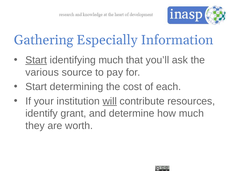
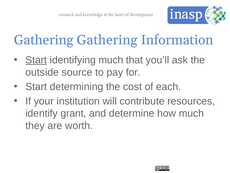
Gathering Especially: Especially -> Gathering (107, 40)
various: various -> outside (42, 72)
will underline: present -> none (110, 101)
